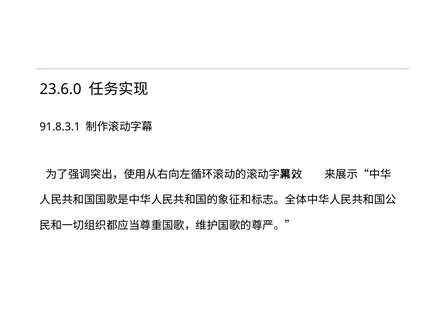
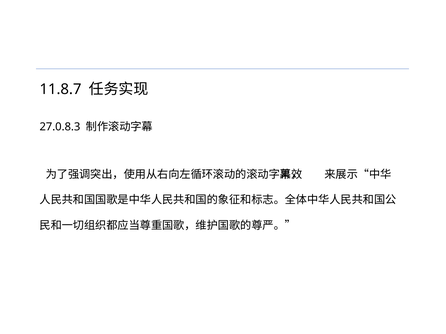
23.6.0: 23.6.0 -> 11.8.7 (61, 89)
91.8.3.1: 91.8.3.1 -> 27.0.8.3 (60, 127)
